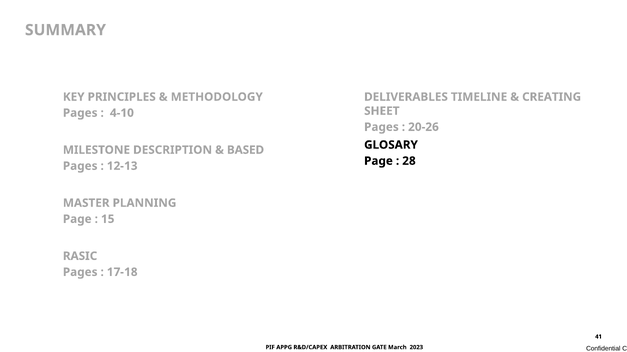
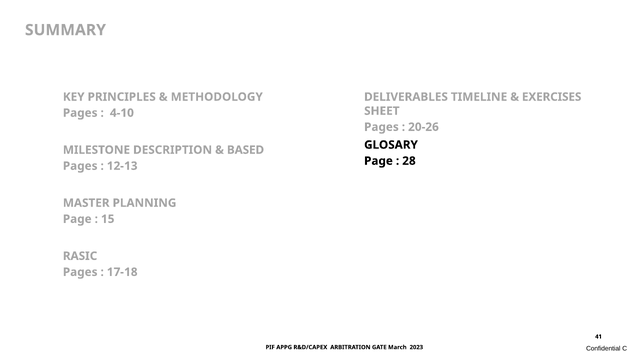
CREATING: CREATING -> EXERCISES (552, 97)
